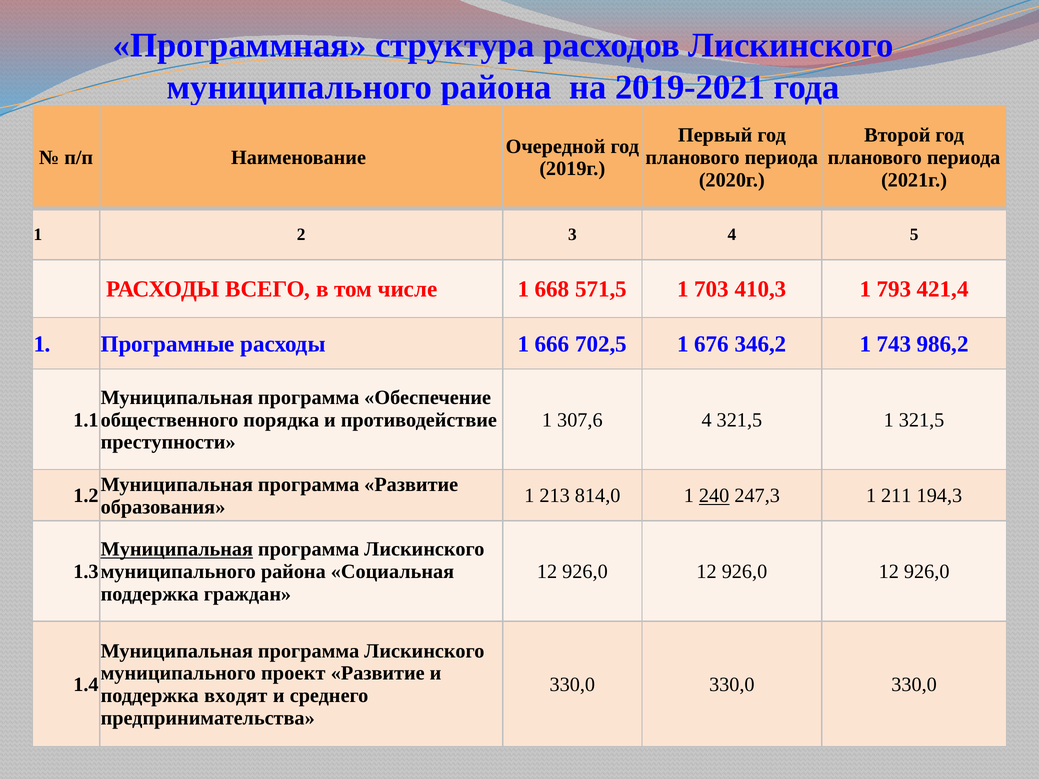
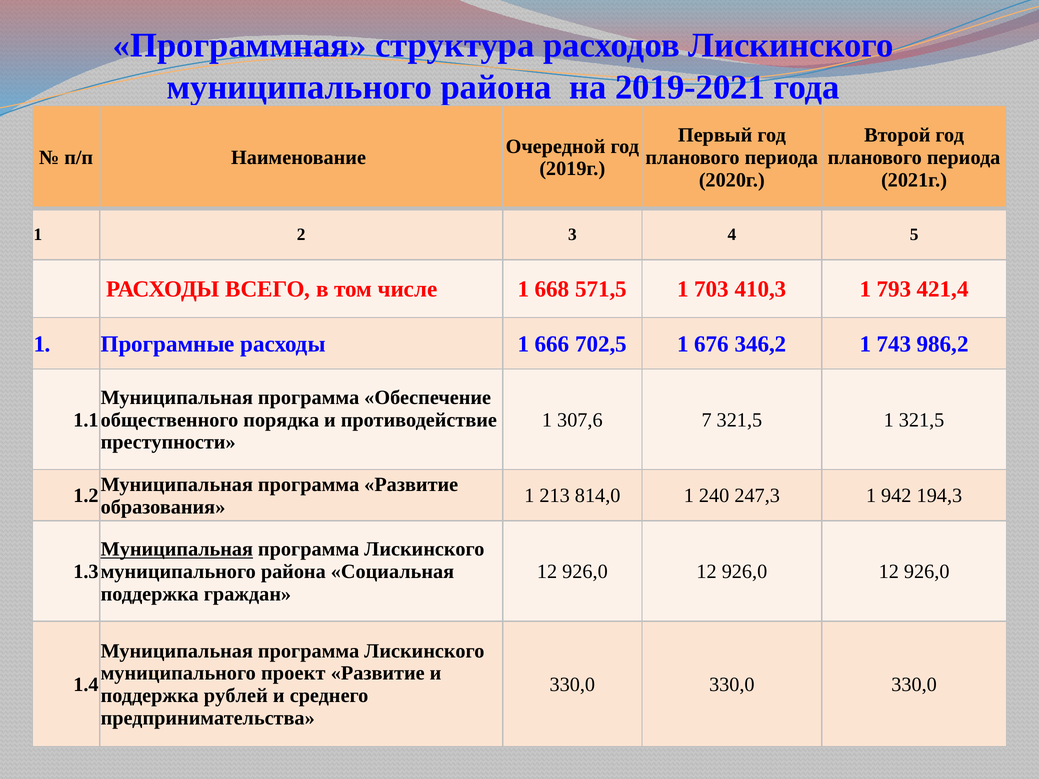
307,6 4: 4 -> 7 (707, 420)
240 underline: present -> none (714, 496)
211: 211 -> 942 (896, 496)
входят: входят -> рублей (236, 696)
